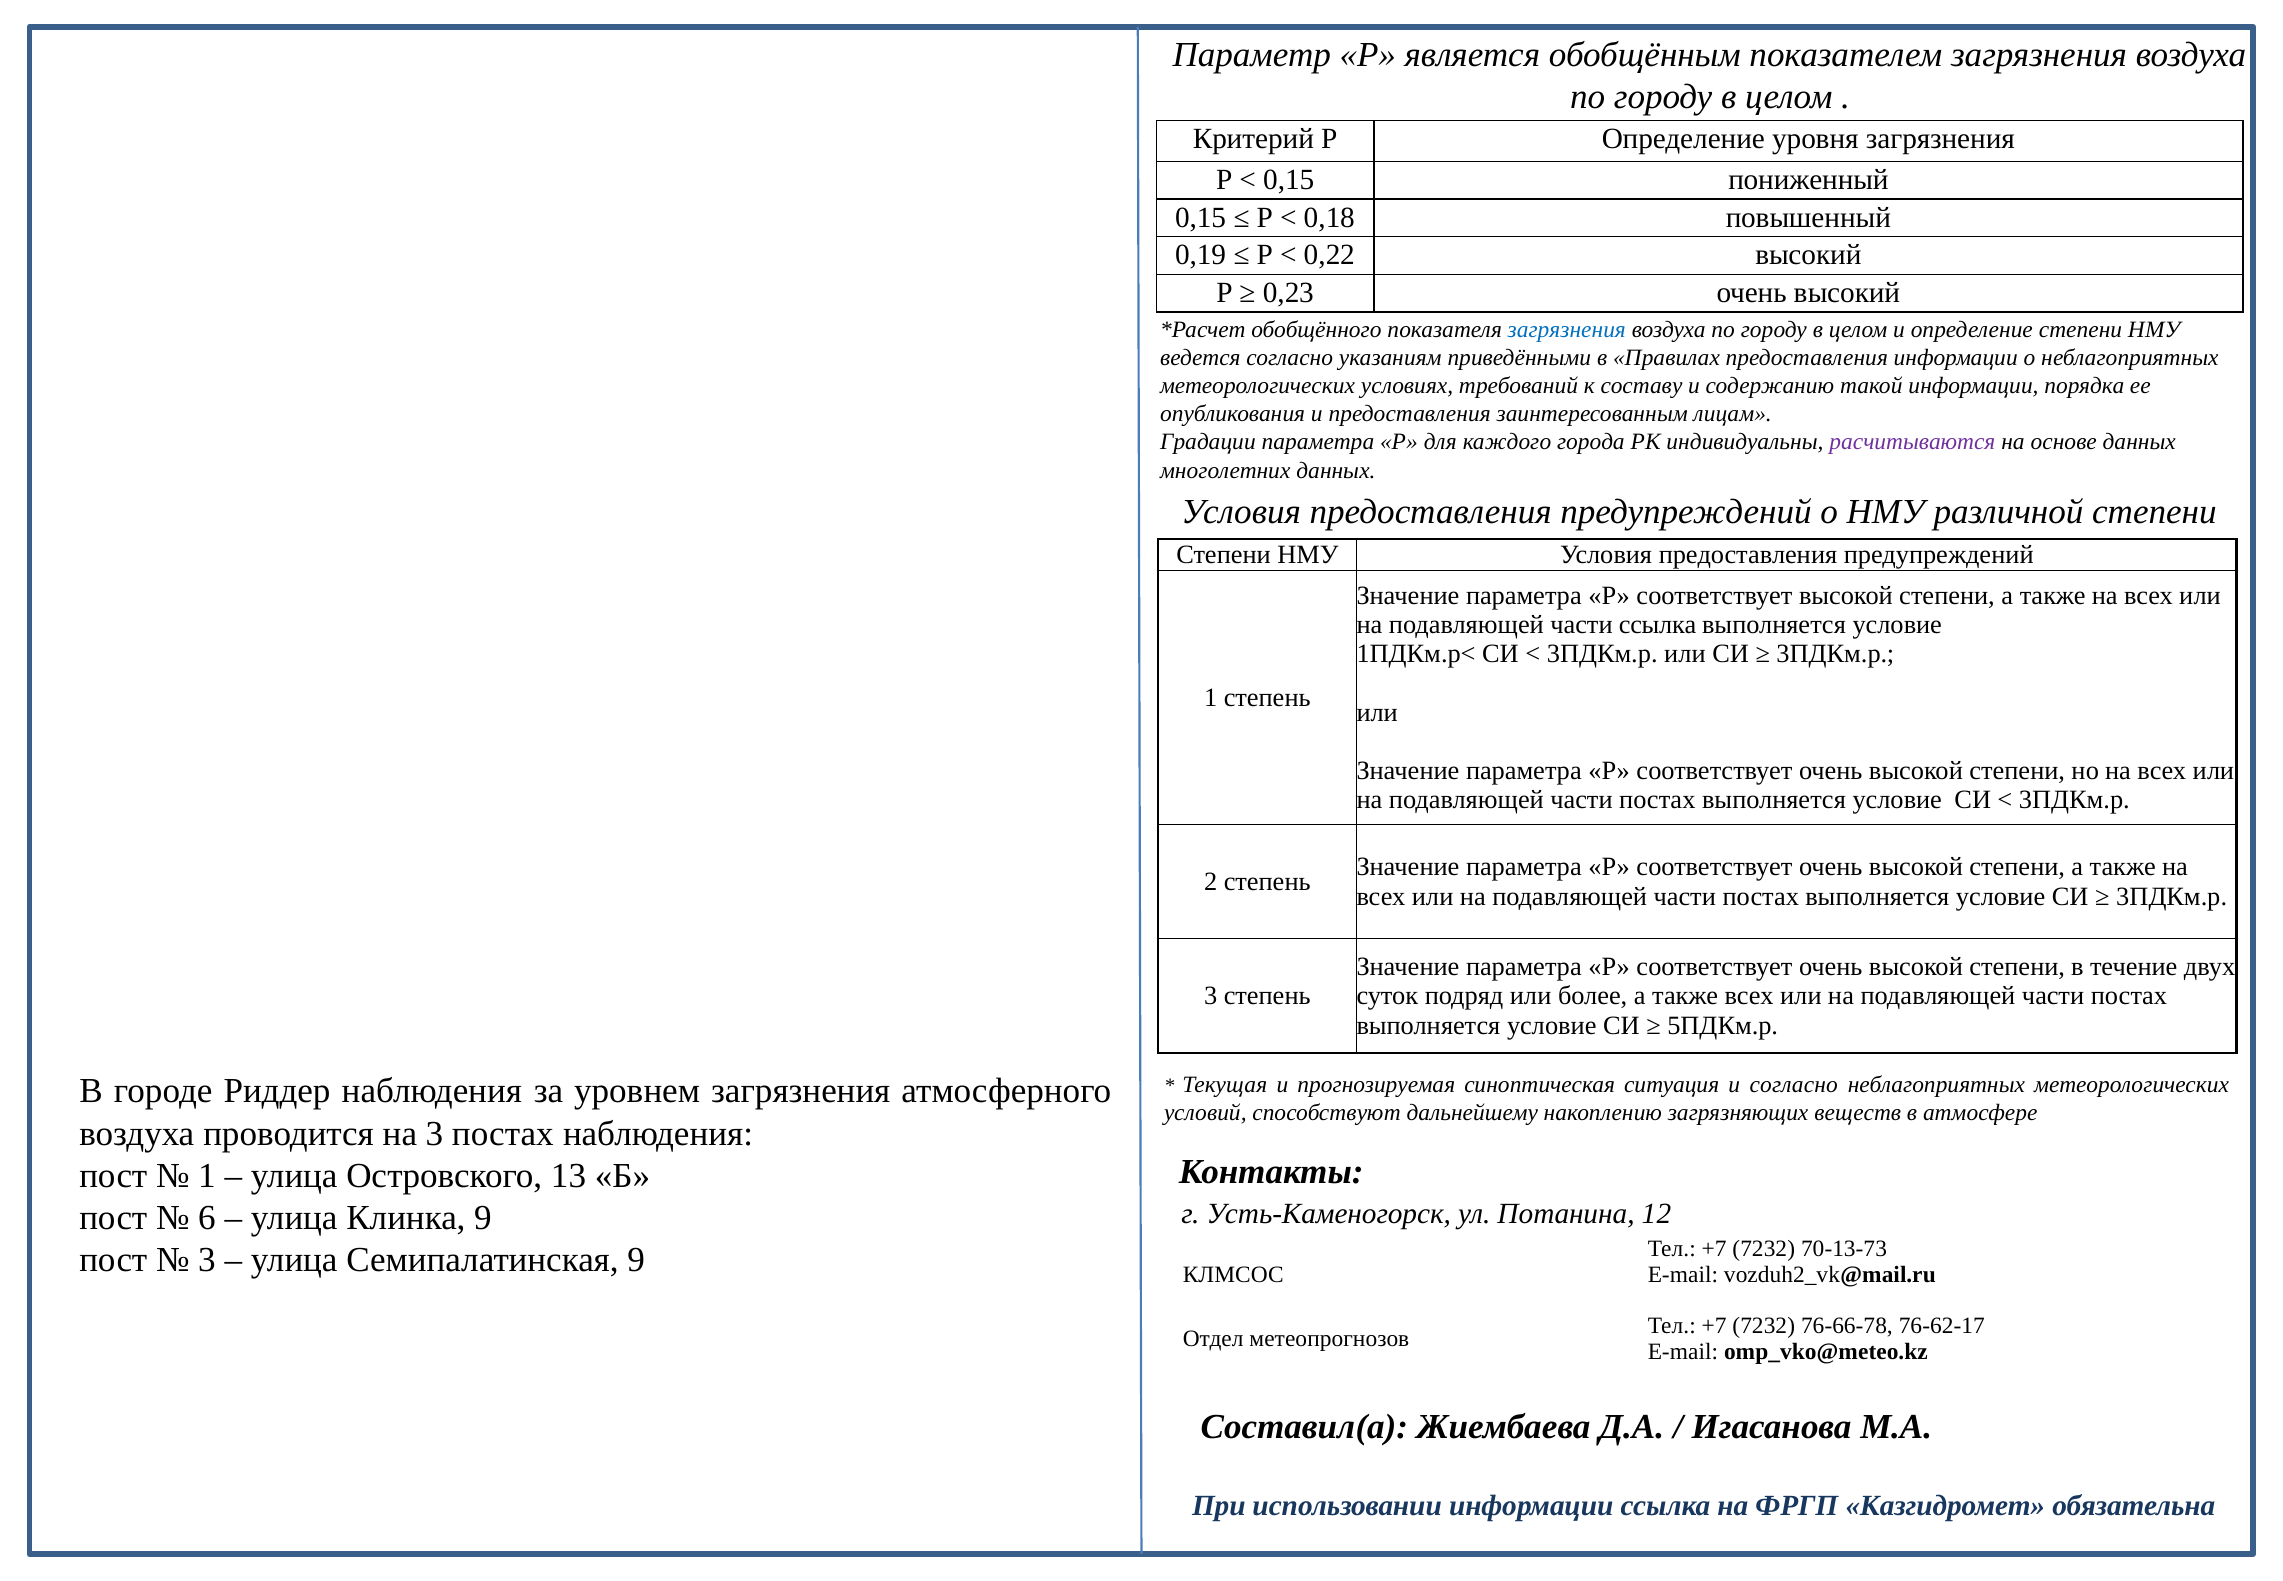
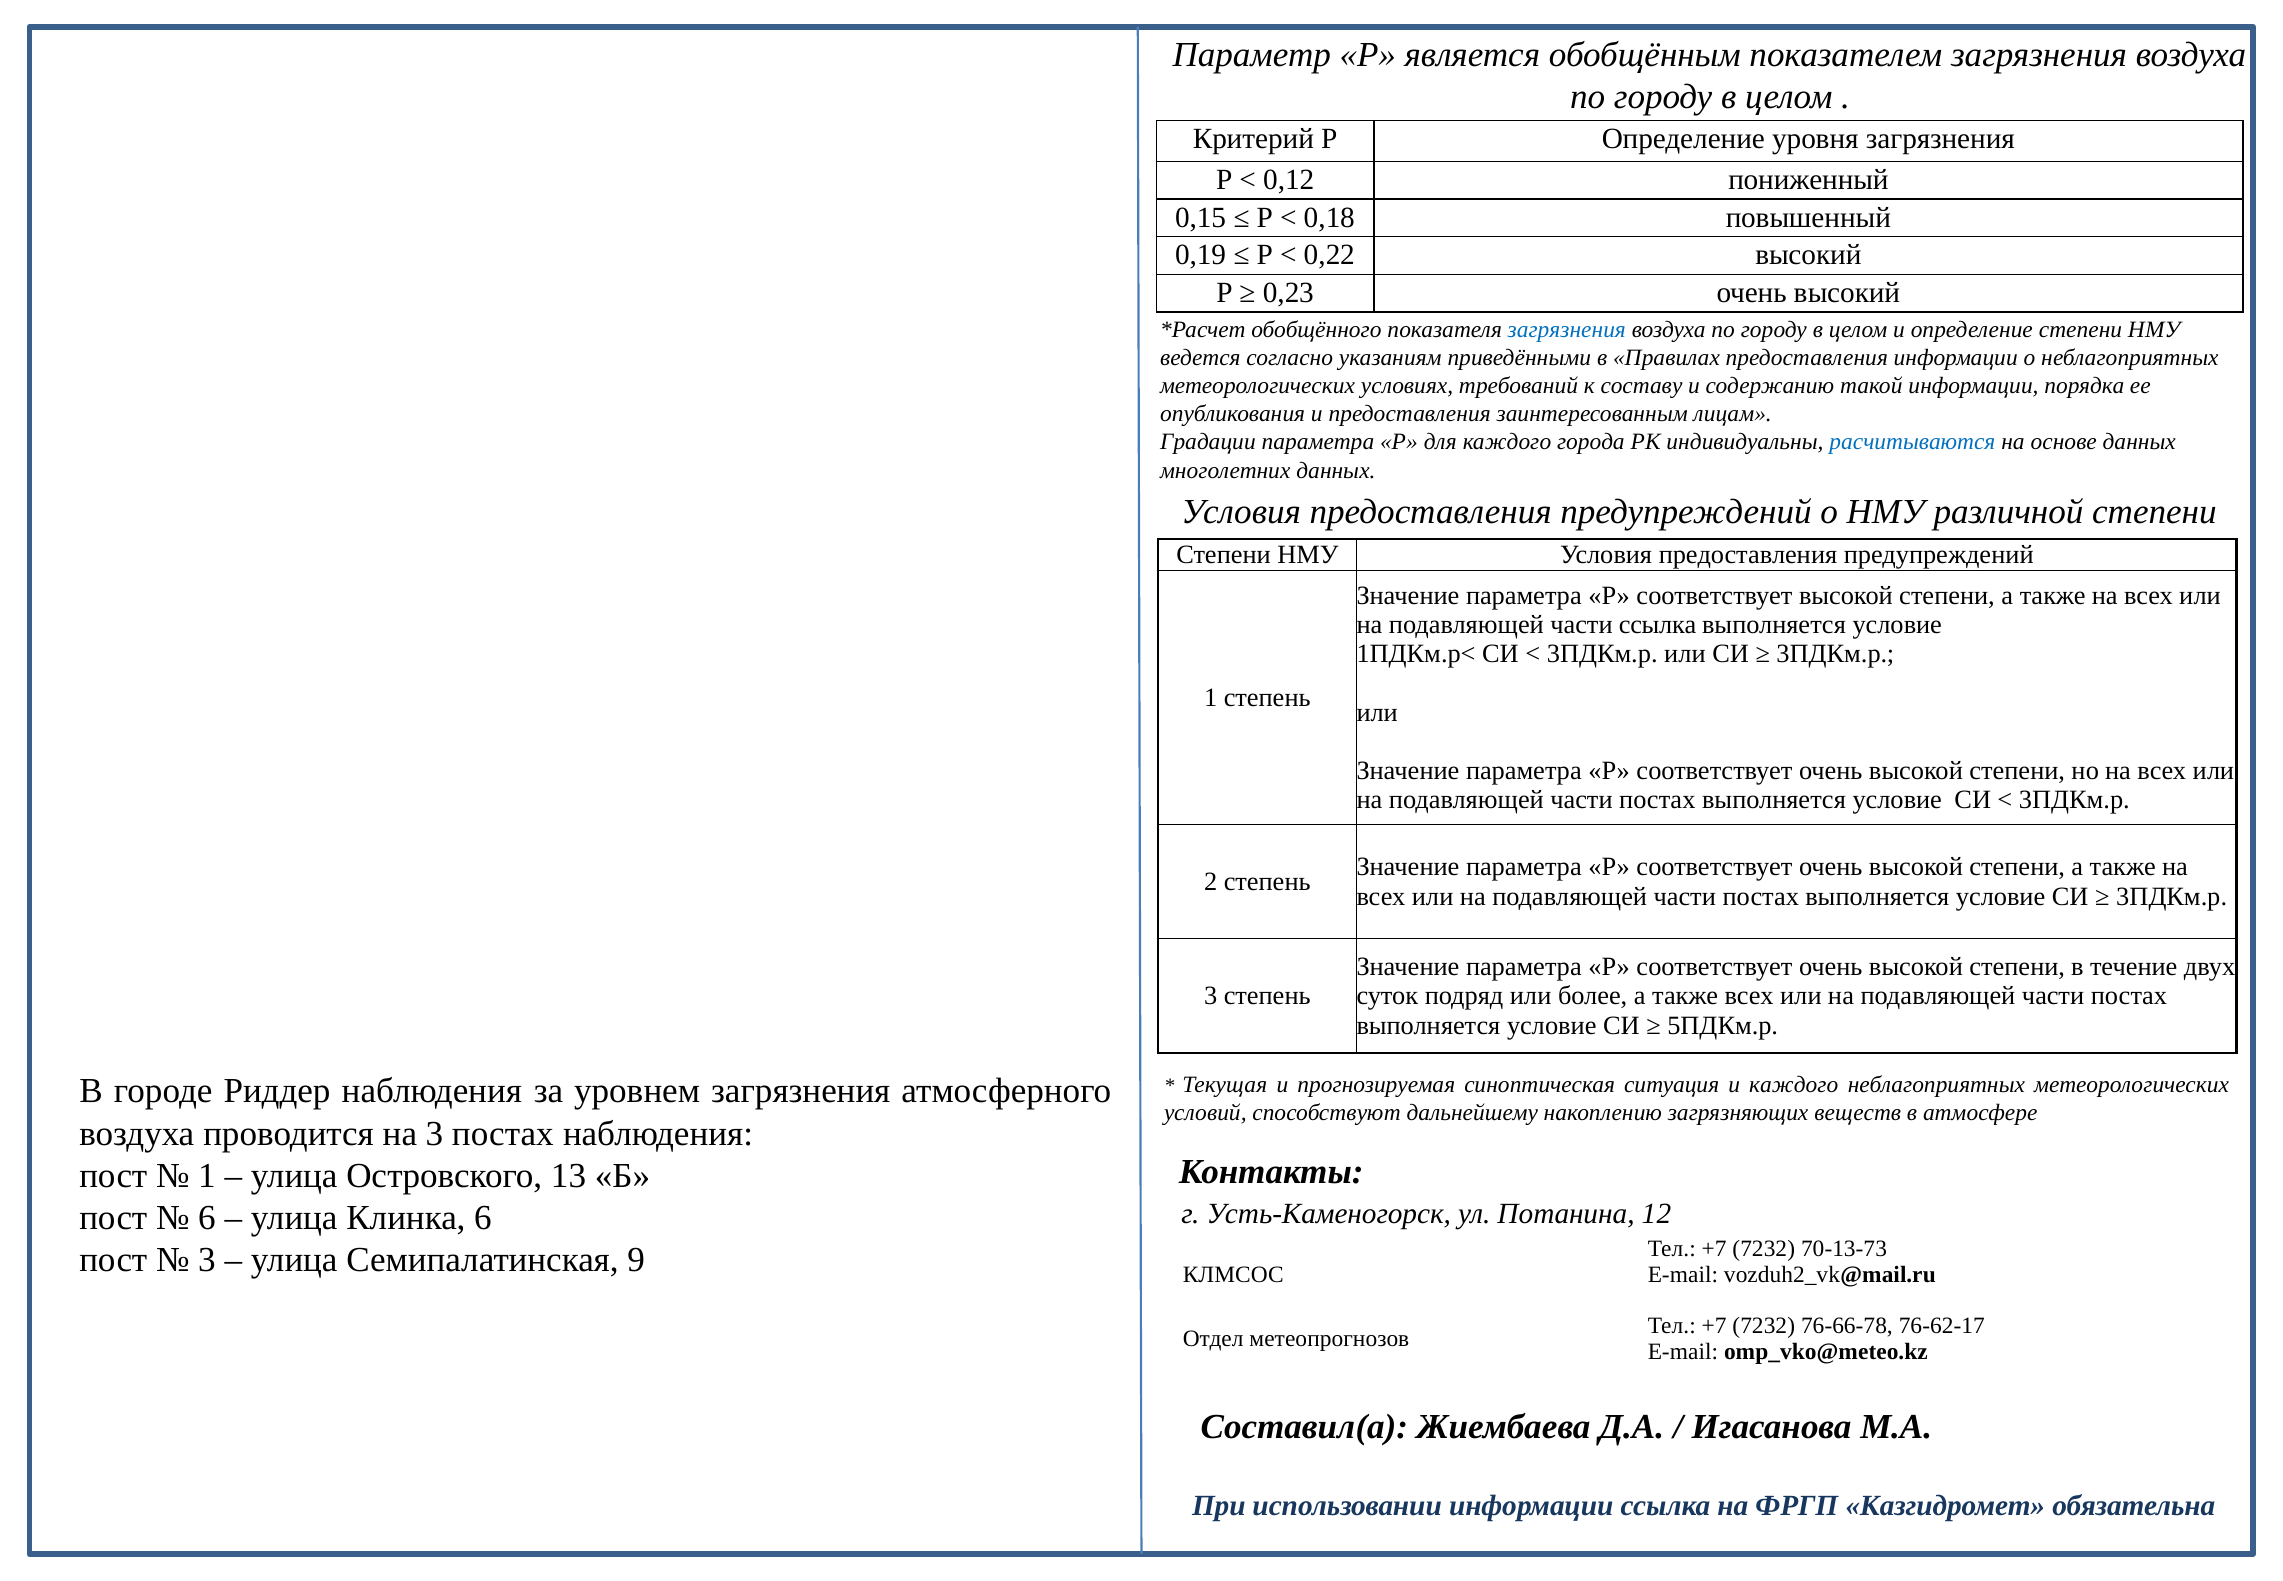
0,15: 0,15 -> 0,12 (1289, 180)
расчитываются colour: purple -> blue (1912, 442)
и согласно: согласно -> каждого (1794, 1084)
Клинка 9: 9 -> 6 (483, 1217)
